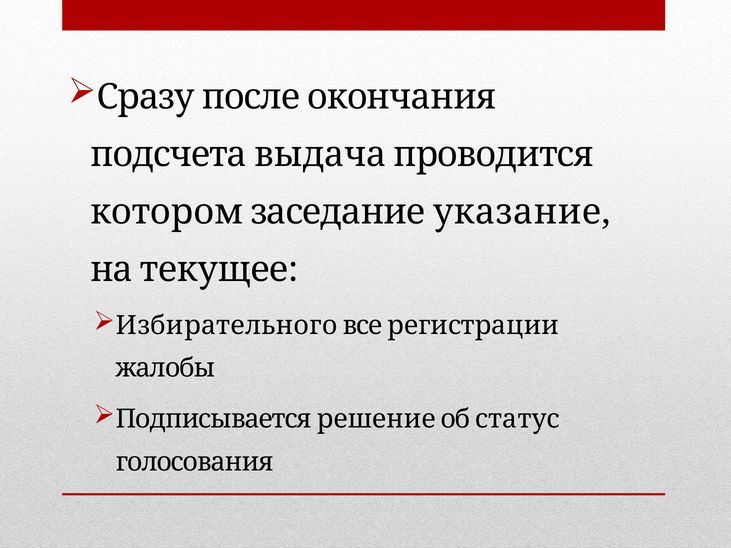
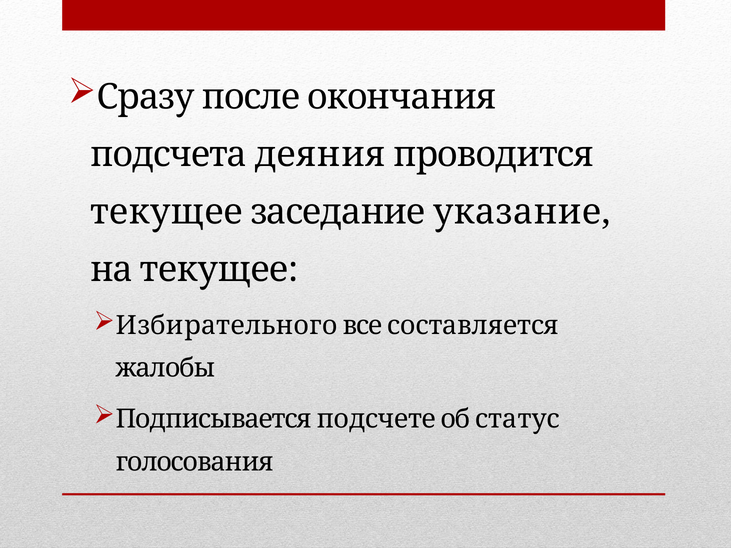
выдача: выдача -> деяния (320, 155)
котором: котором -> текущее (167, 212)
регистрации: регистрации -> составляется (473, 326)
решение: решение -> подсчете (376, 419)
